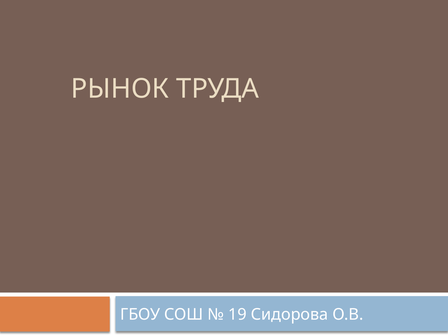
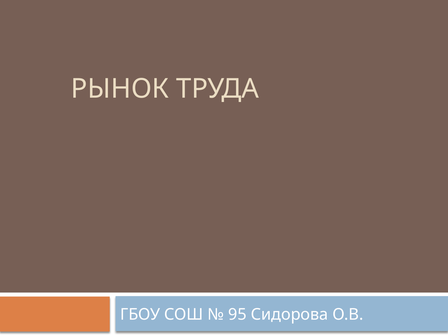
19: 19 -> 95 (237, 314)
